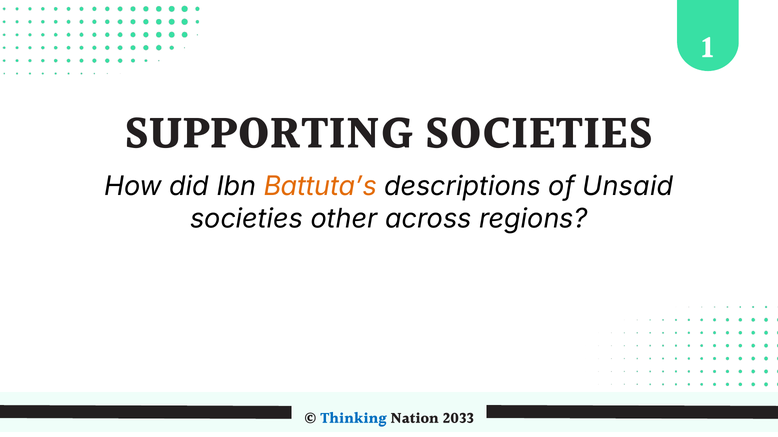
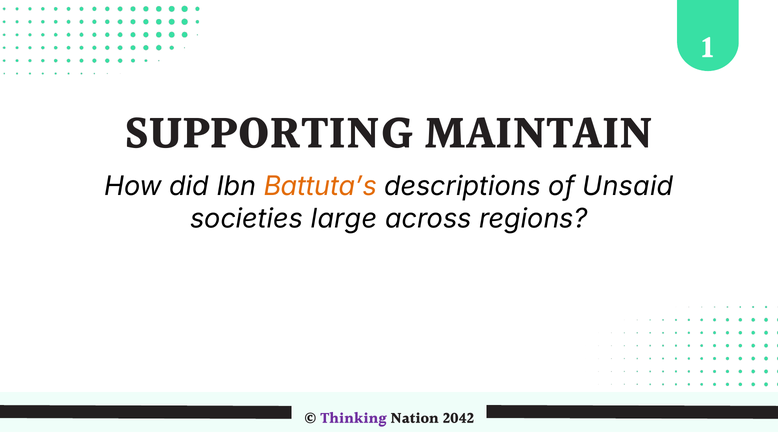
SUPPORTING SOCIETIES: SOCIETIES -> MAINTAIN (539, 135)
other: other -> large (344, 219)
Thinking colour: blue -> purple (353, 420)
2033: 2033 -> 2042 (458, 420)
